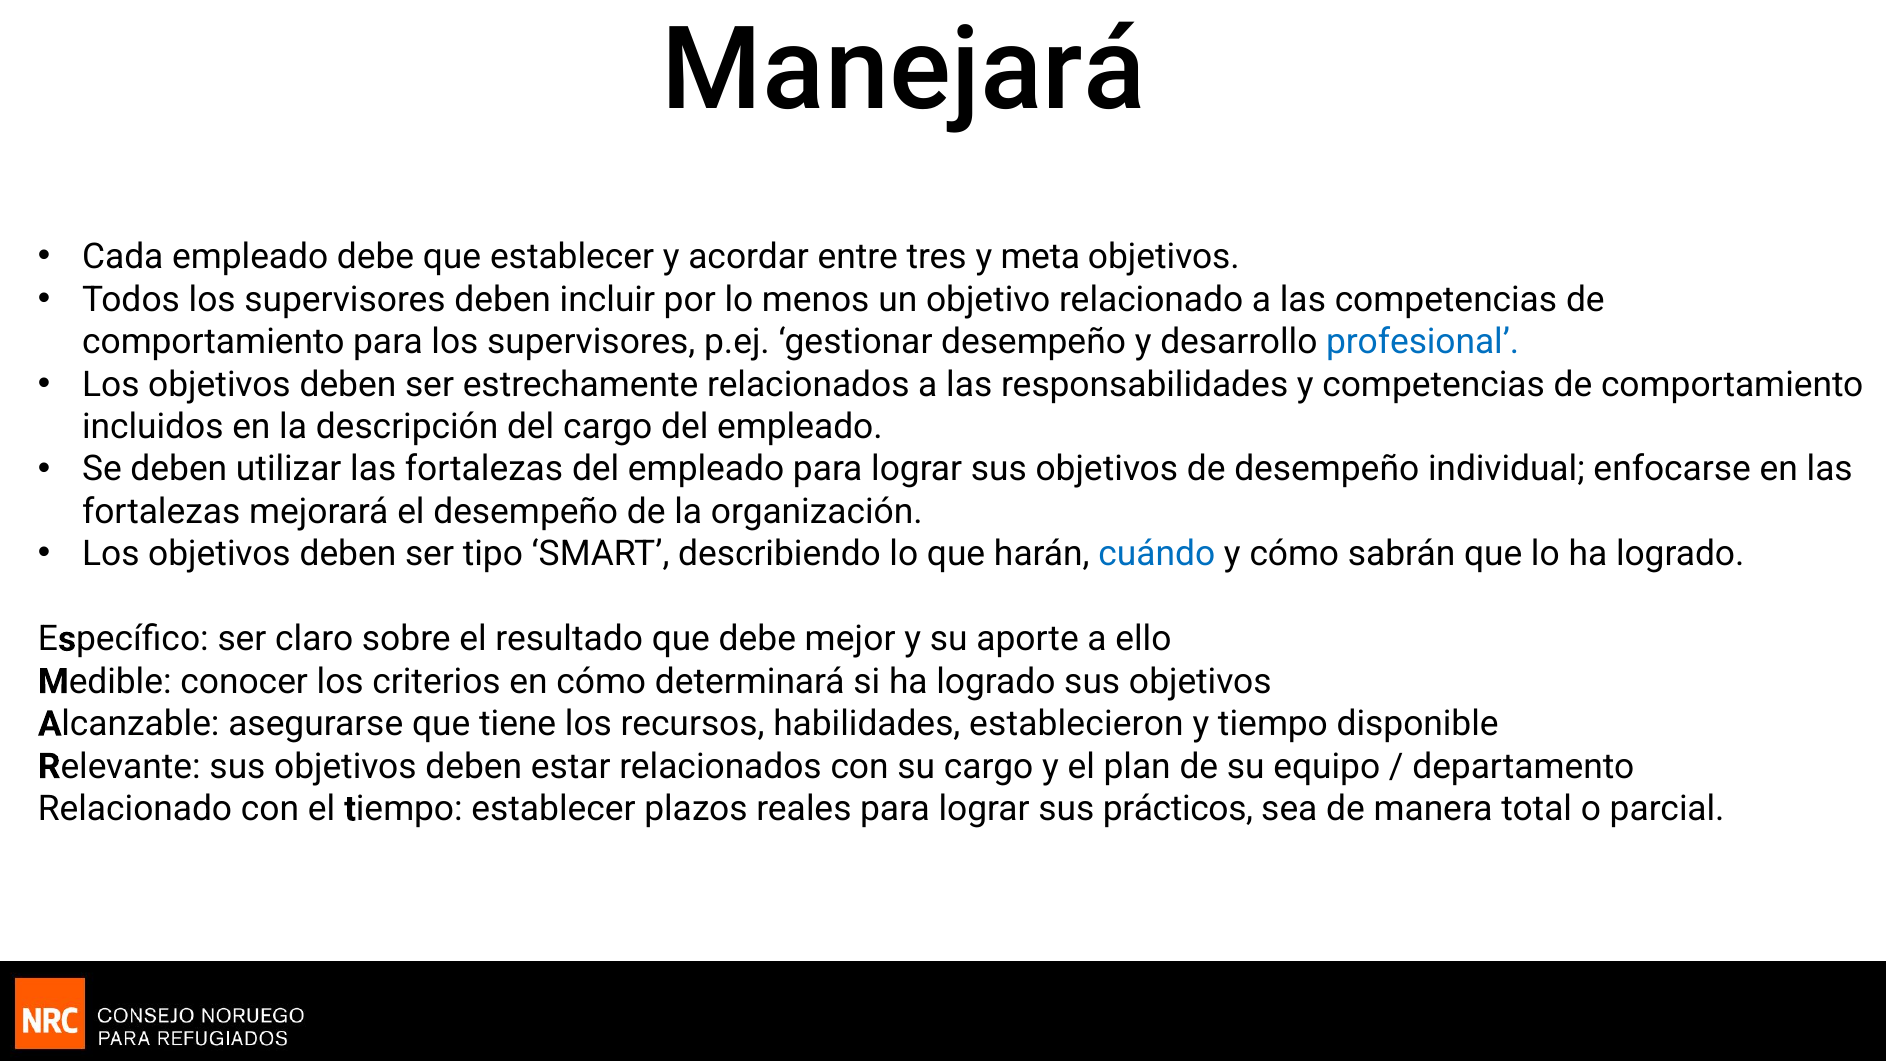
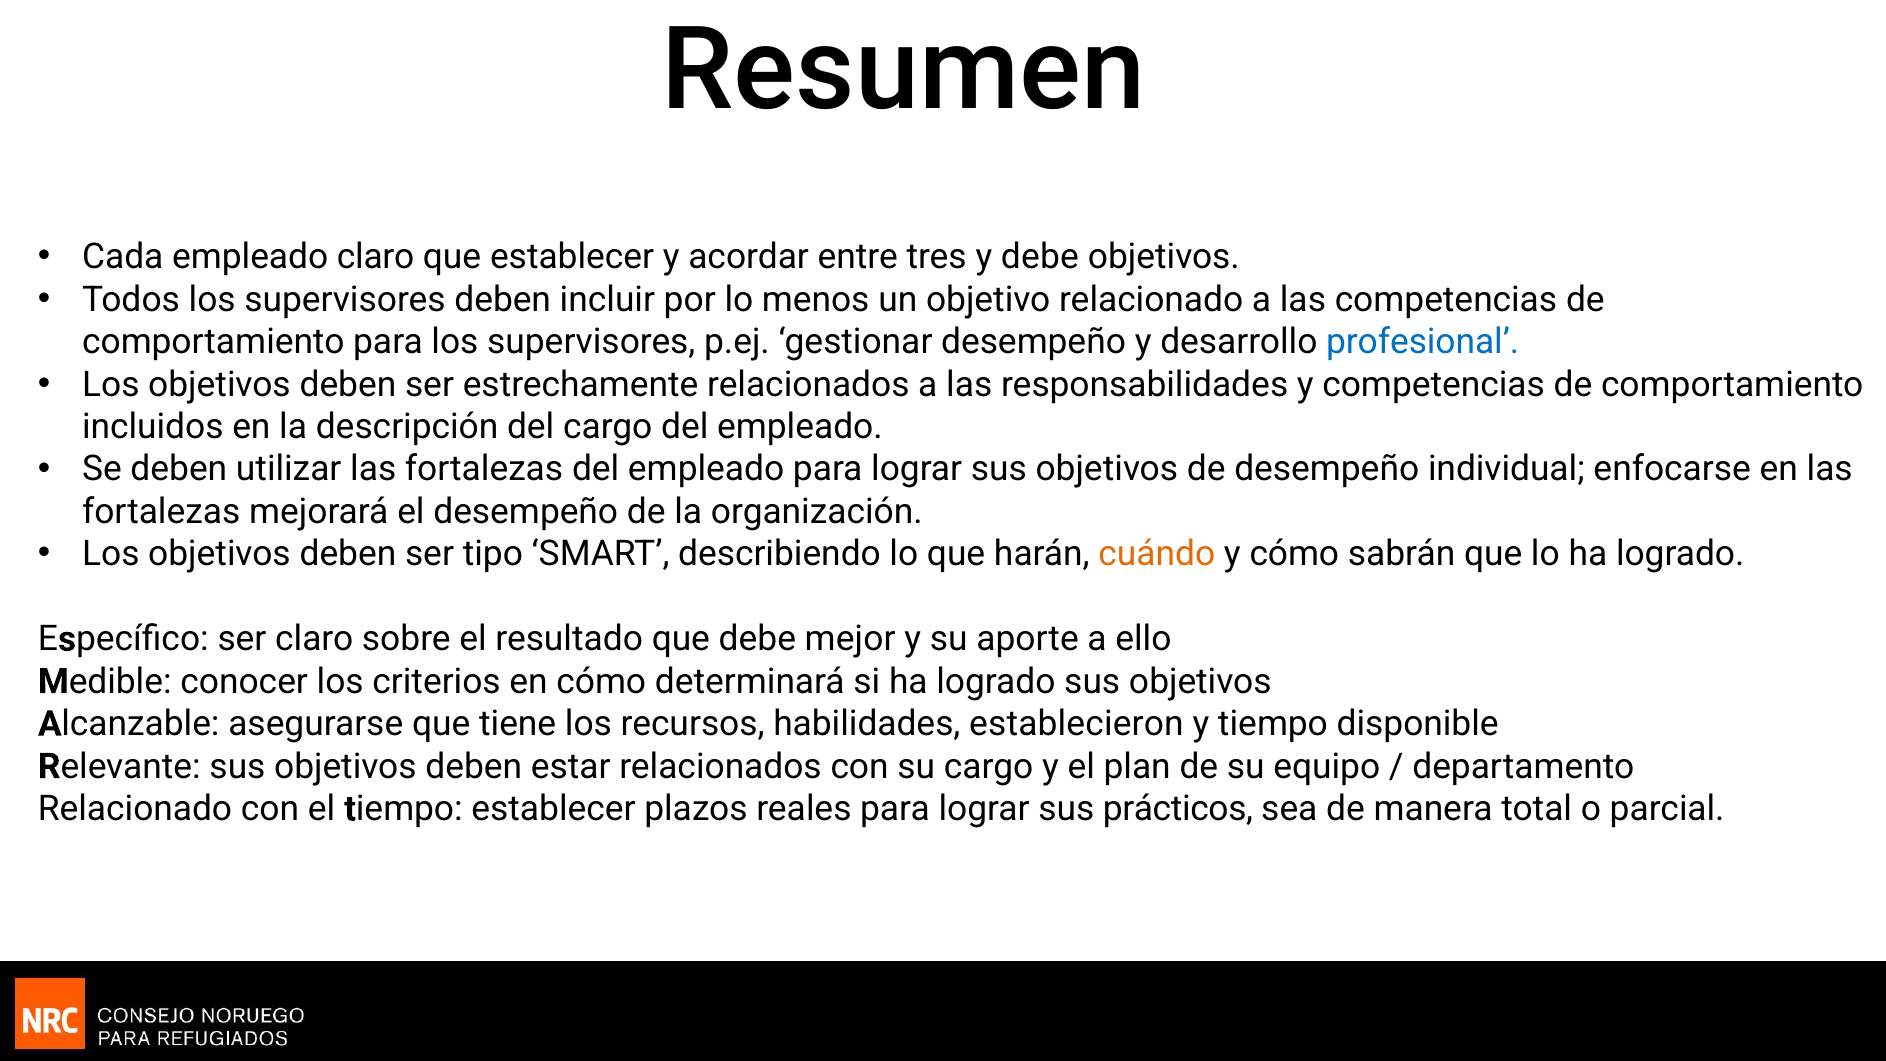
Manejará: Manejará -> Resumen (904, 70)
empleado debe: debe -> claro (376, 257)
y meta: meta -> debe (1040, 257)
cuándo colour: blue -> orange (1157, 554)
